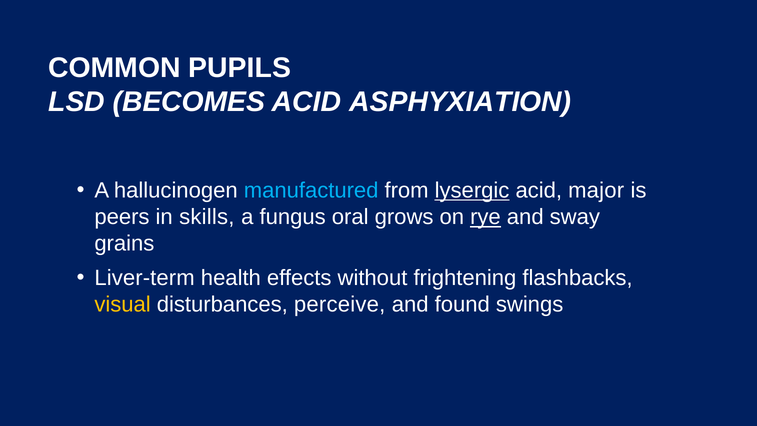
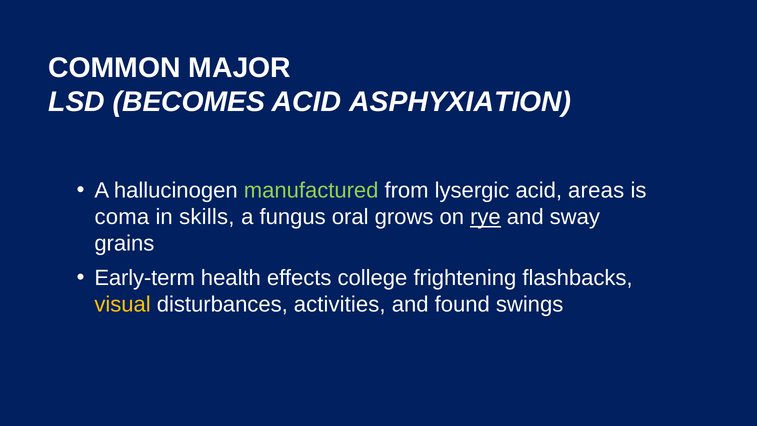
PUPILS: PUPILS -> MAJOR (240, 68)
manufactured colour: light blue -> light green (311, 190)
lysergic underline: present -> none (472, 190)
major: major -> areas (596, 190)
peers: peers -> coma (122, 217)
Liver-term: Liver-term -> Early-term (145, 278)
without: without -> college (372, 278)
perceive: perceive -> activities (340, 304)
